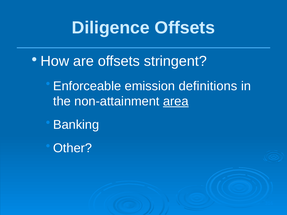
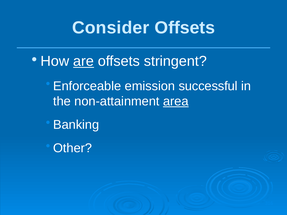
Diligence: Diligence -> Consider (111, 28)
are underline: none -> present (84, 61)
definitions: definitions -> successful (208, 86)
